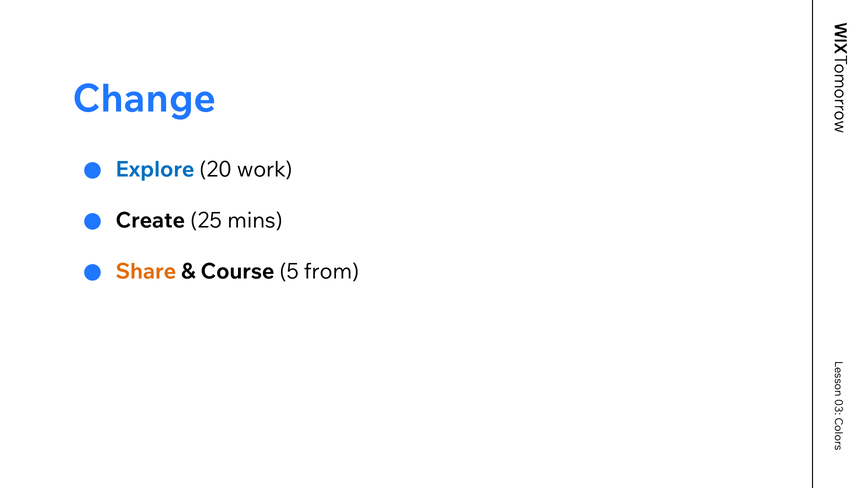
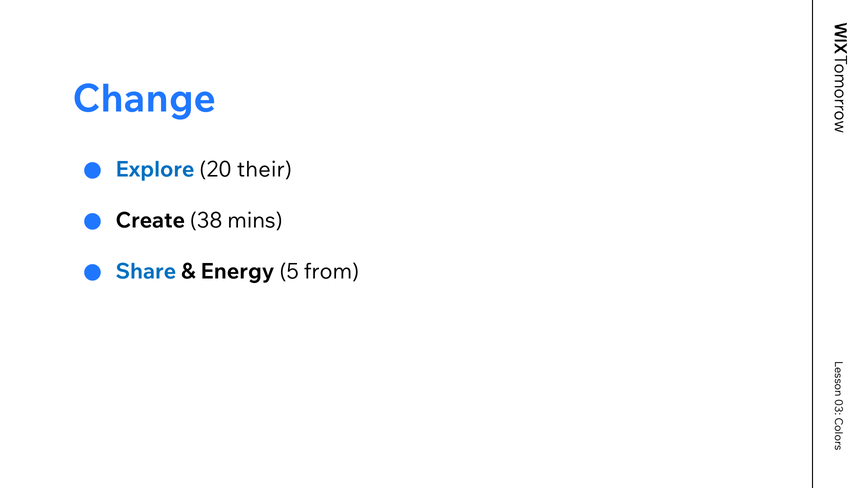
work: work -> their (264, 169)
25: 25 -> 38 (206, 220)
Share colour: orange -> blue (146, 271)
Course: Course -> Energy (237, 271)
